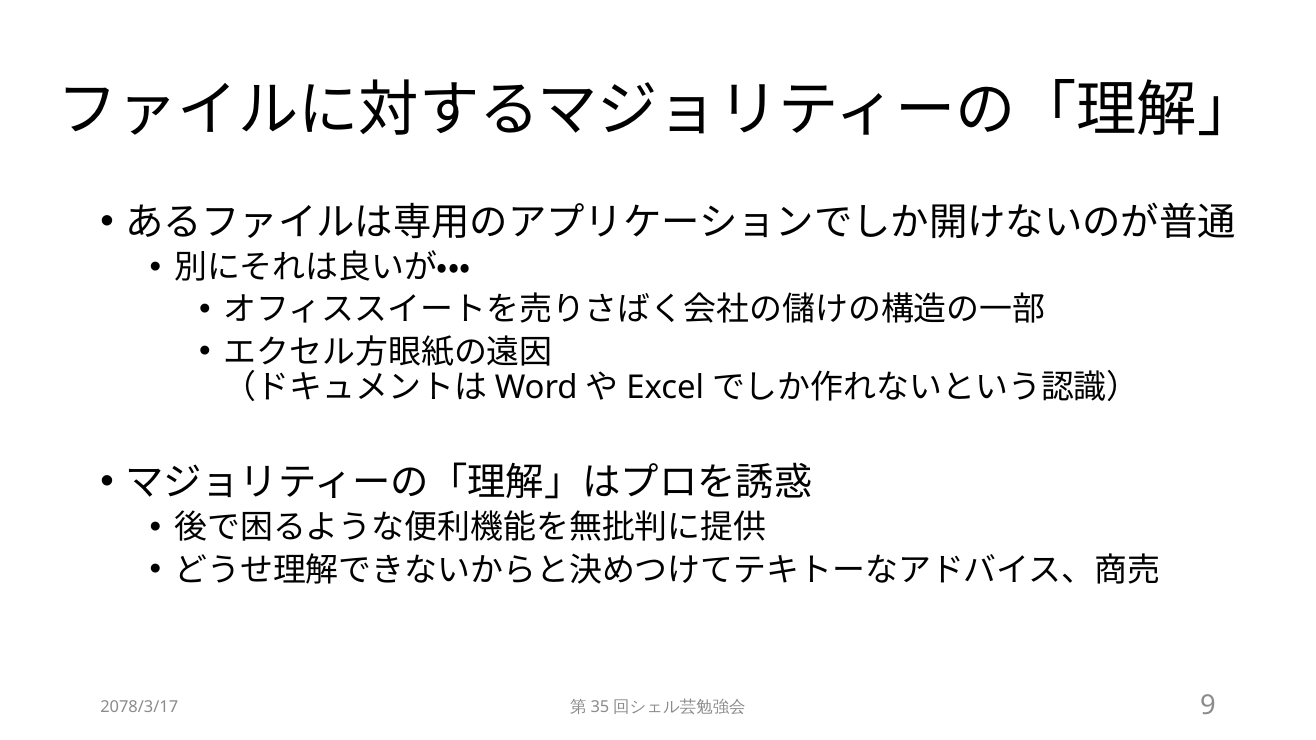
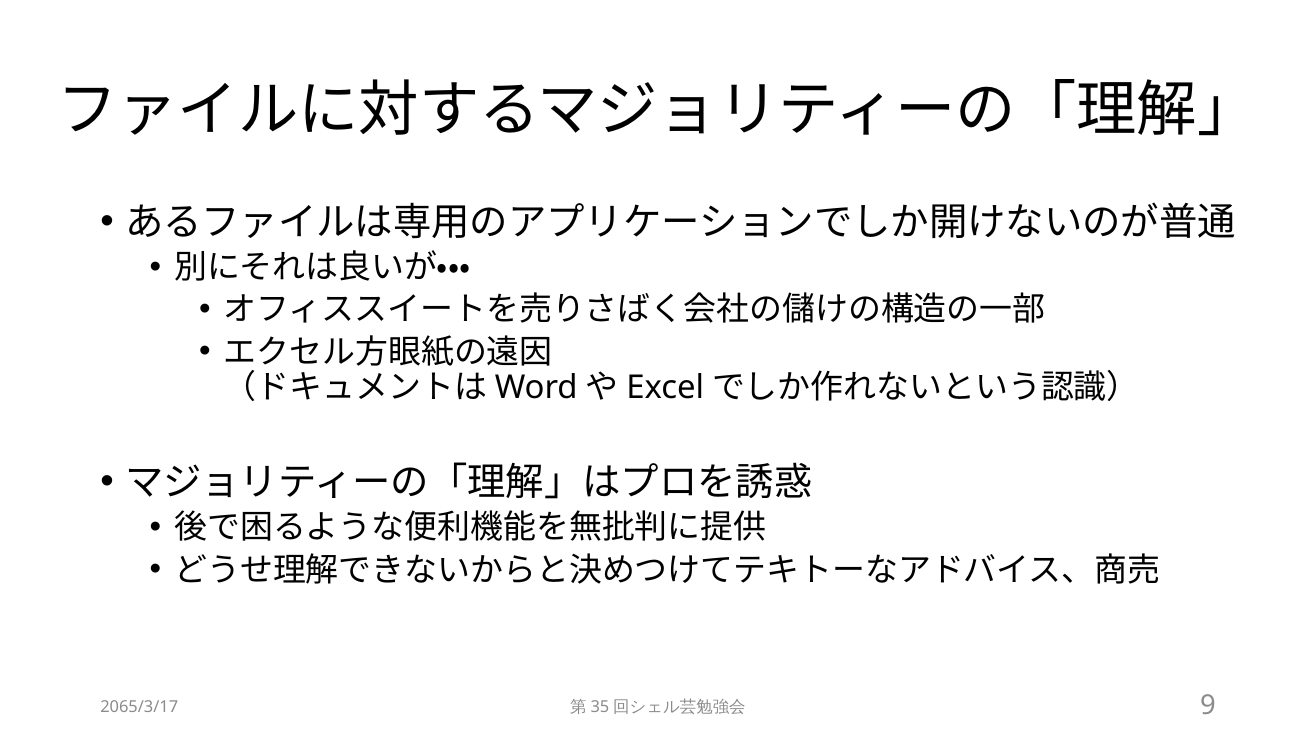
2078/3/17: 2078/3/17 -> 2065/3/17 (139, 707)
